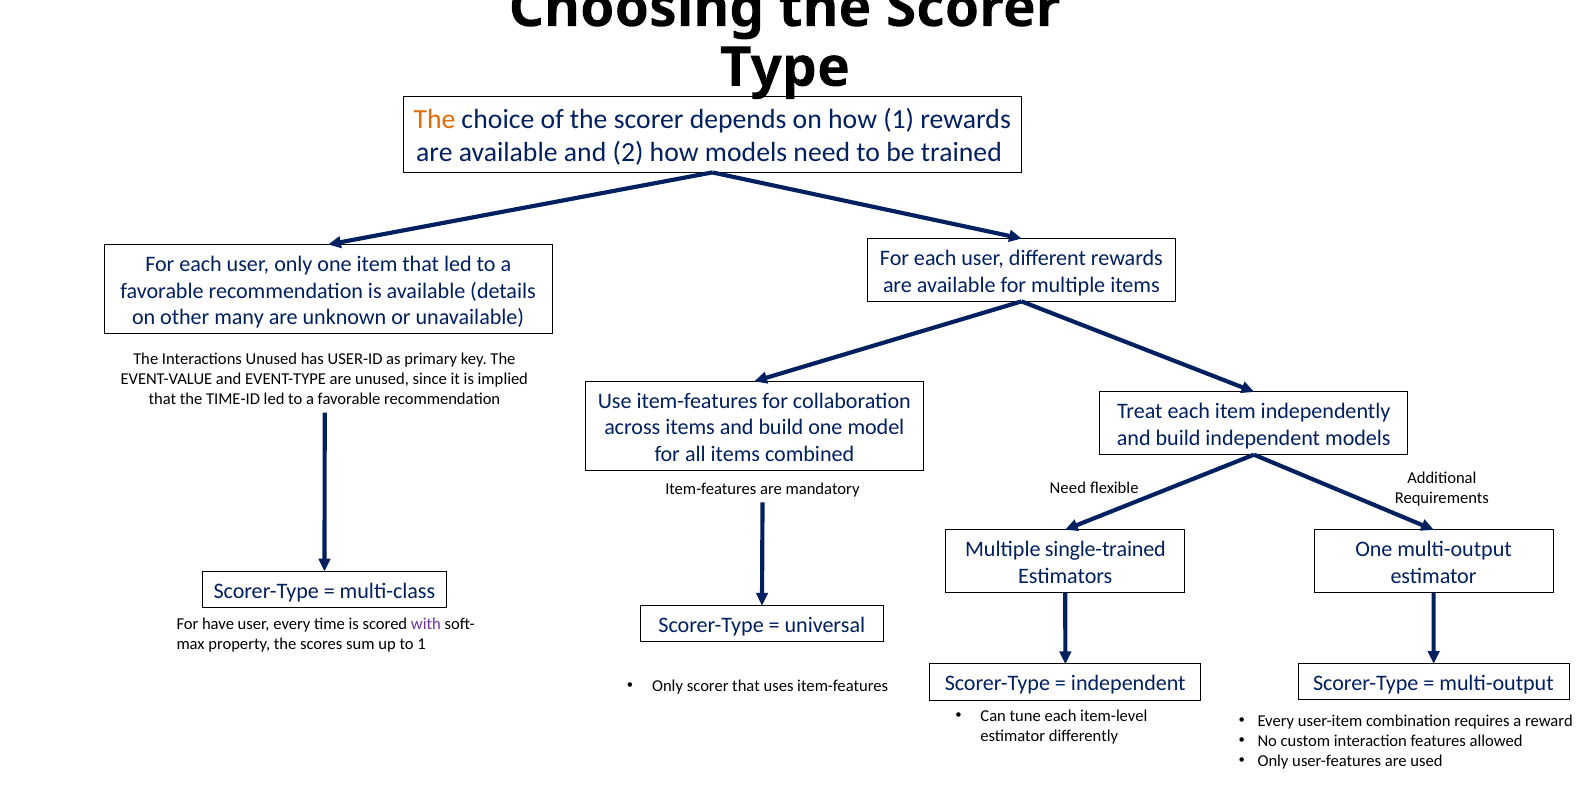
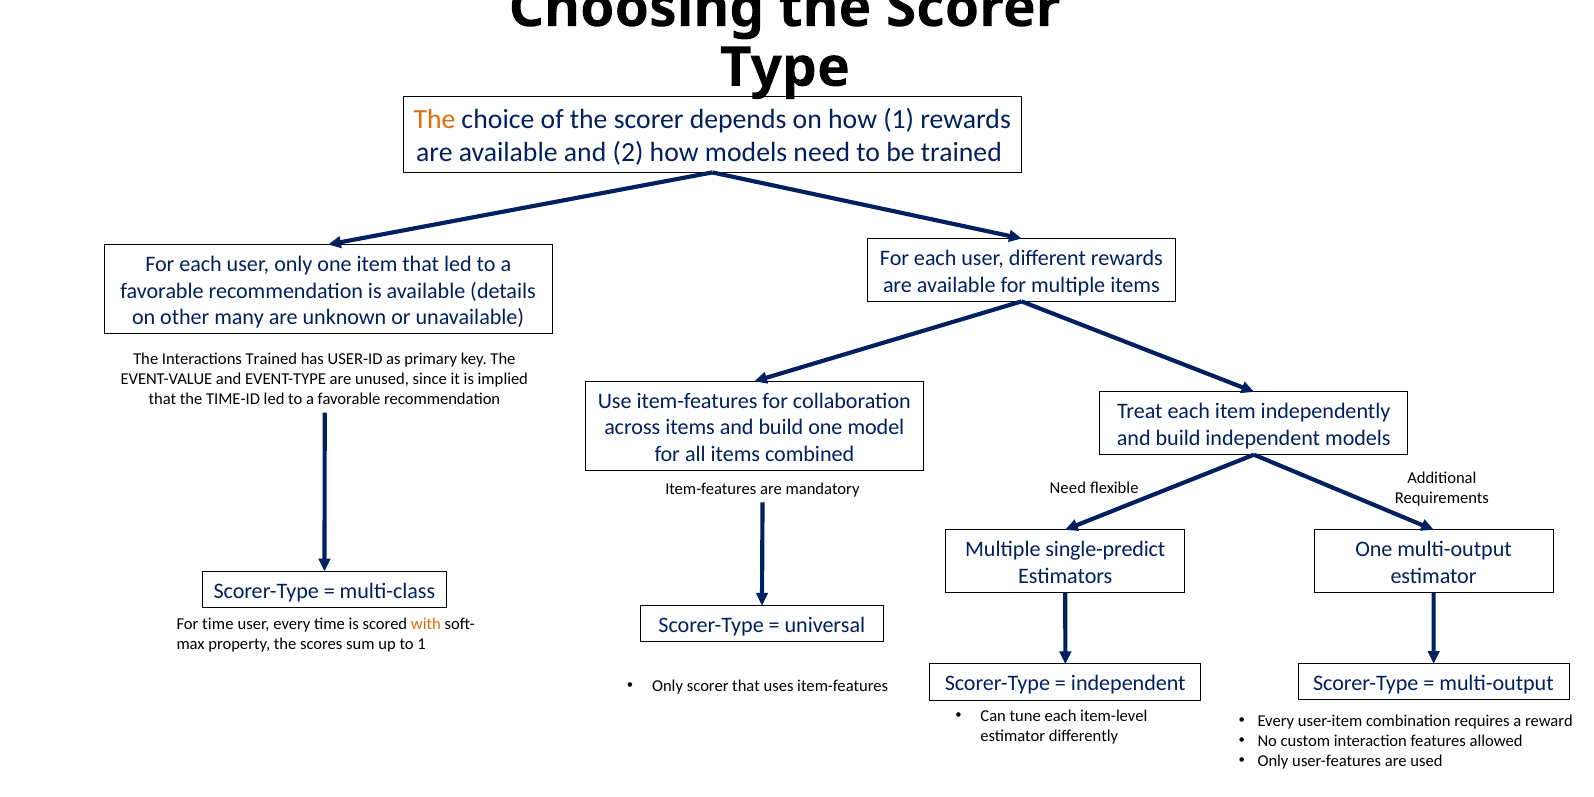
Interactions Unused: Unused -> Trained (271, 359)
single-trained: single-trained -> single-predict (1105, 549)
For have: have -> time (218, 624)
with colour: purple -> orange (426, 624)
